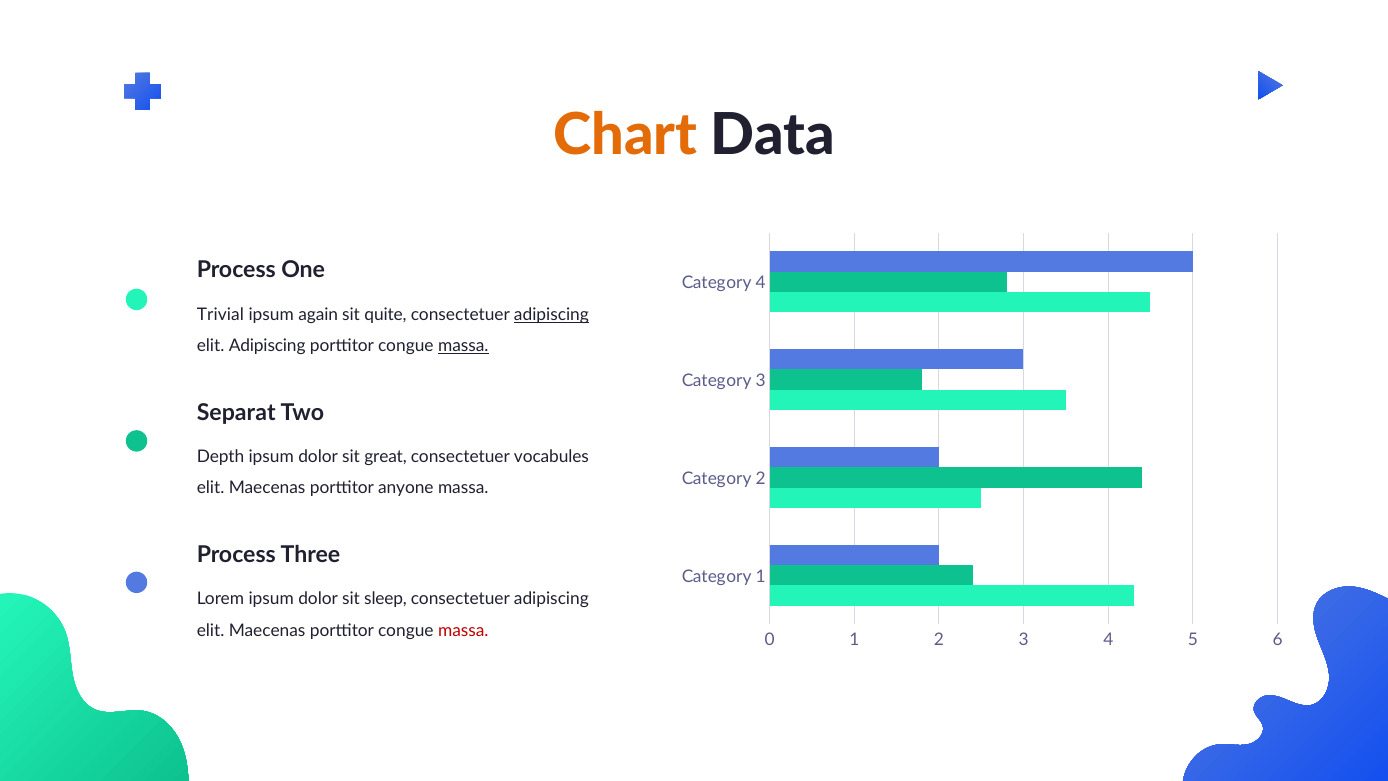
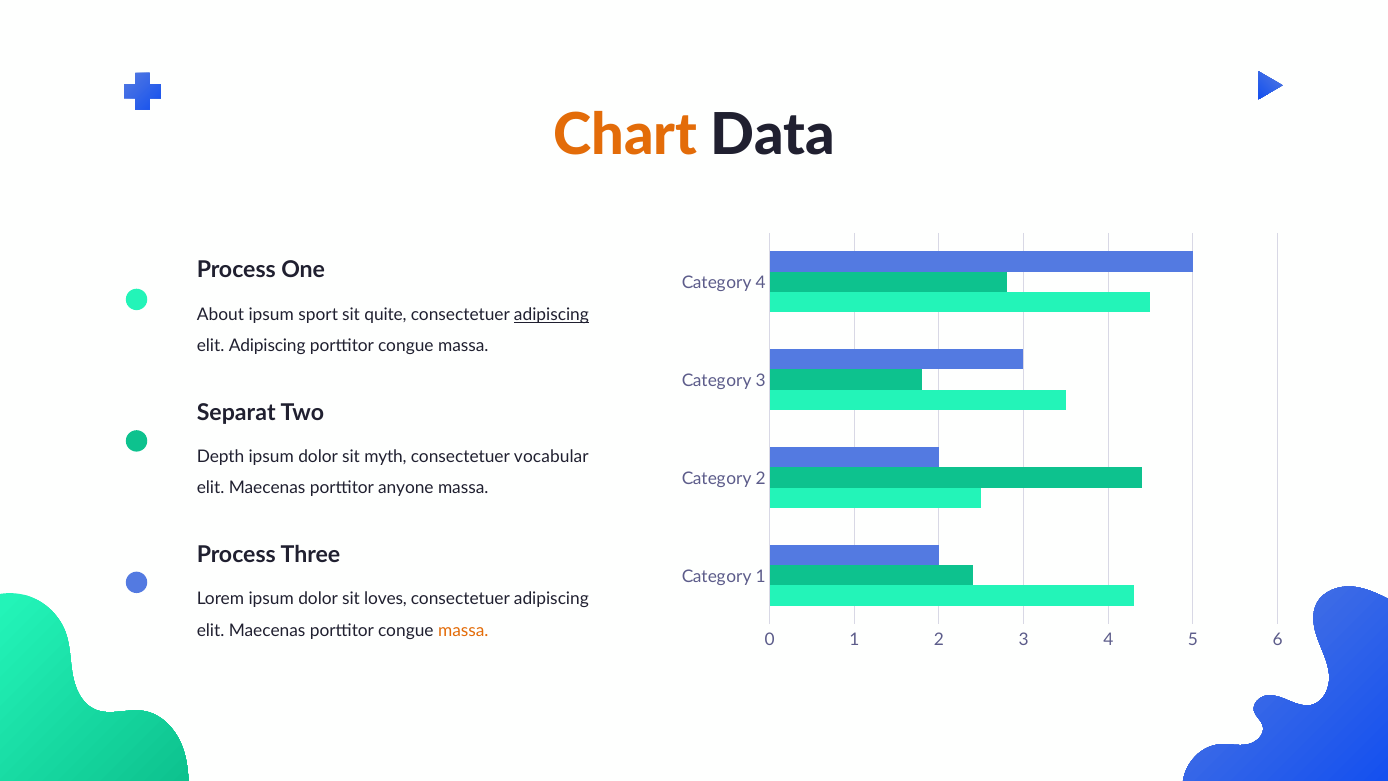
Trivial: Trivial -> About (220, 315)
again: again -> sport (318, 315)
massa underline: present -> none (463, 346)
great: great -> myth (386, 457)
vocabules: vocabules -> vocabular (551, 457)
sleep: sleep -> loves (386, 599)
massa colour: red -> orange (463, 630)
